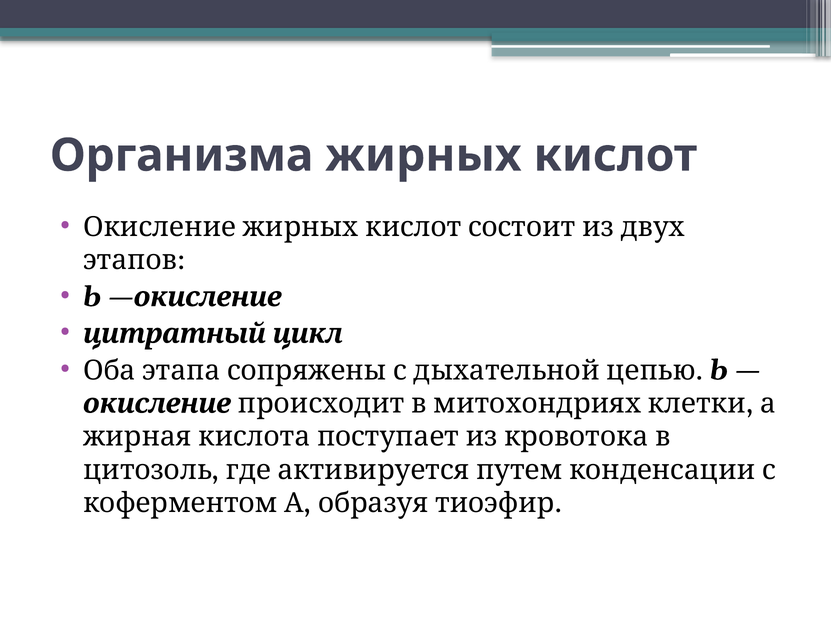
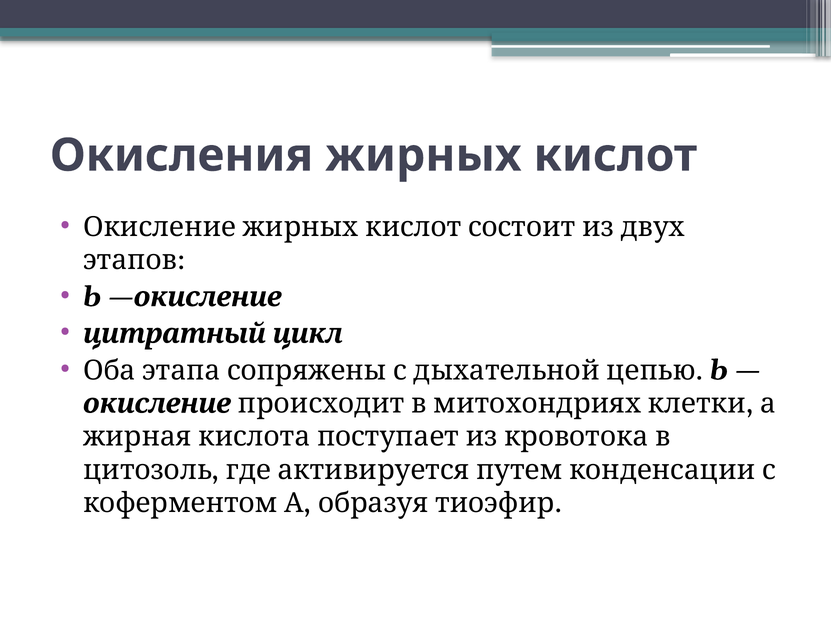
Организма: Организма -> Окисления (182, 156)
